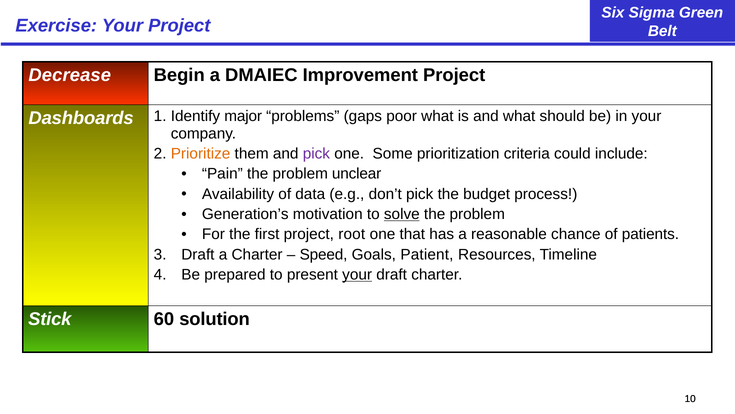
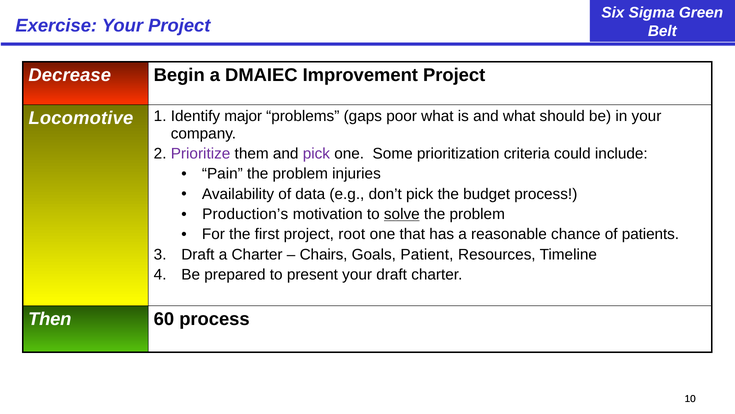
Dashboards: Dashboards -> Locomotive (81, 118)
Prioritize colour: orange -> purple (201, 153)
unclear: unclear -> injuries (357, 174)
Generation’s: Generation’s -> Production’s (245, 214)
Speed: Speed -> Chairs (324, 254)
your underline: present -> none (357, 274)
Stick: Stick -> Then (50, 319)
60 solution: solution -> process (214, 319)
